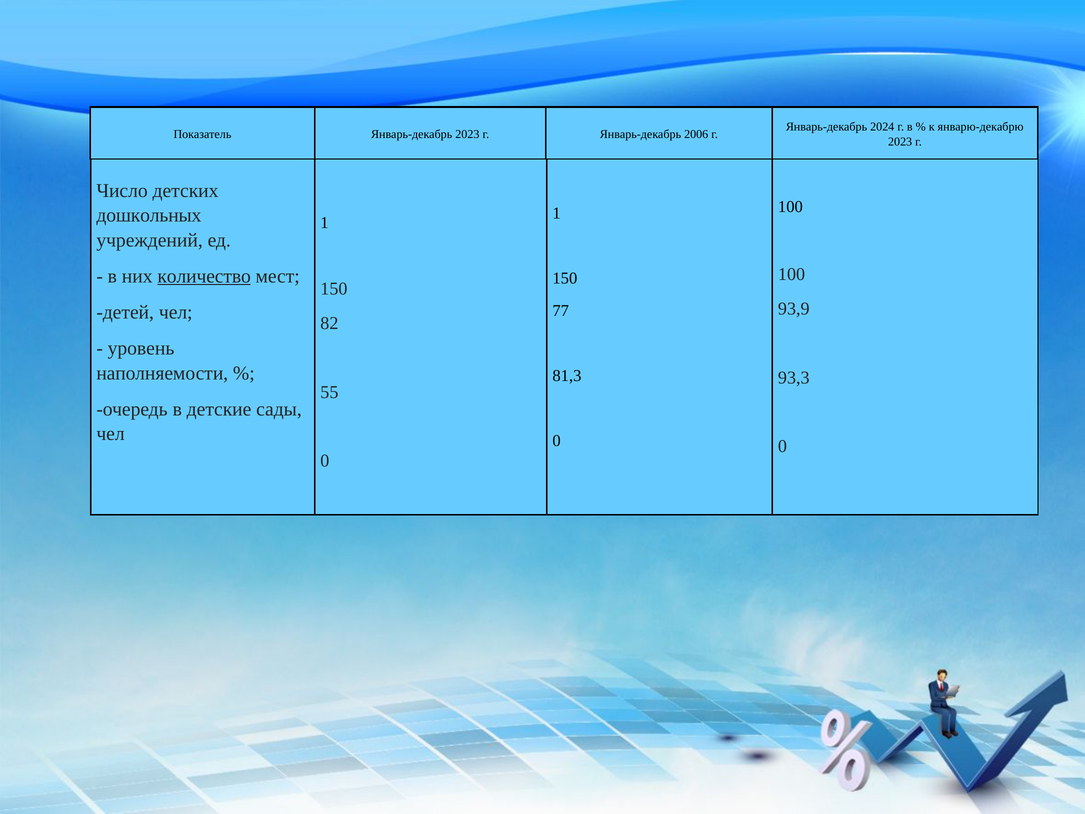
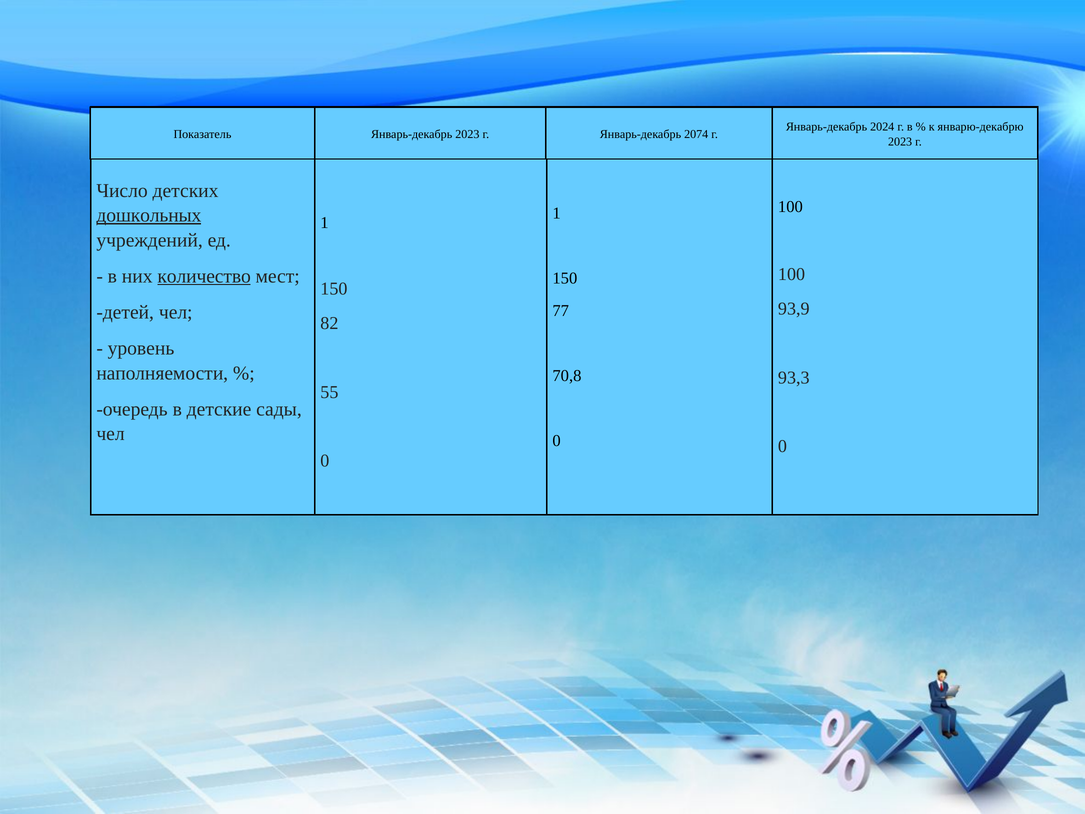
2006: 2006 -> 2074 (696, 134)
дошкольных underline: none -> present (149, 215)
81,3: 81,3 -> 70,8 (567, 376)
